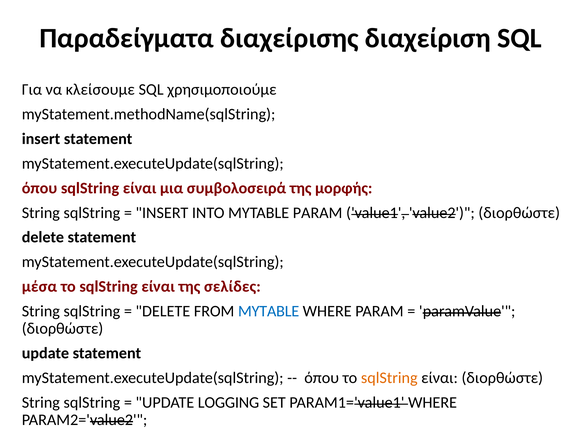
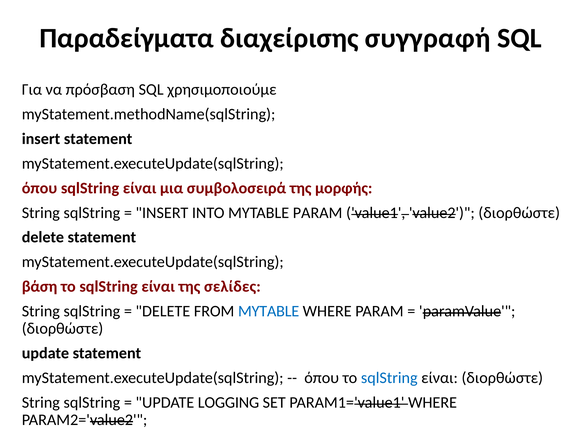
διαχείριση: διαχείριση -> συγγραφή (428, 38)
κλείσουμε: κλείσουμε -> πρόσβαση (100, 90)
μέσα: μέσα -> βάση (40, 287)
sqlString colour: orange -> blue (389, 378)
